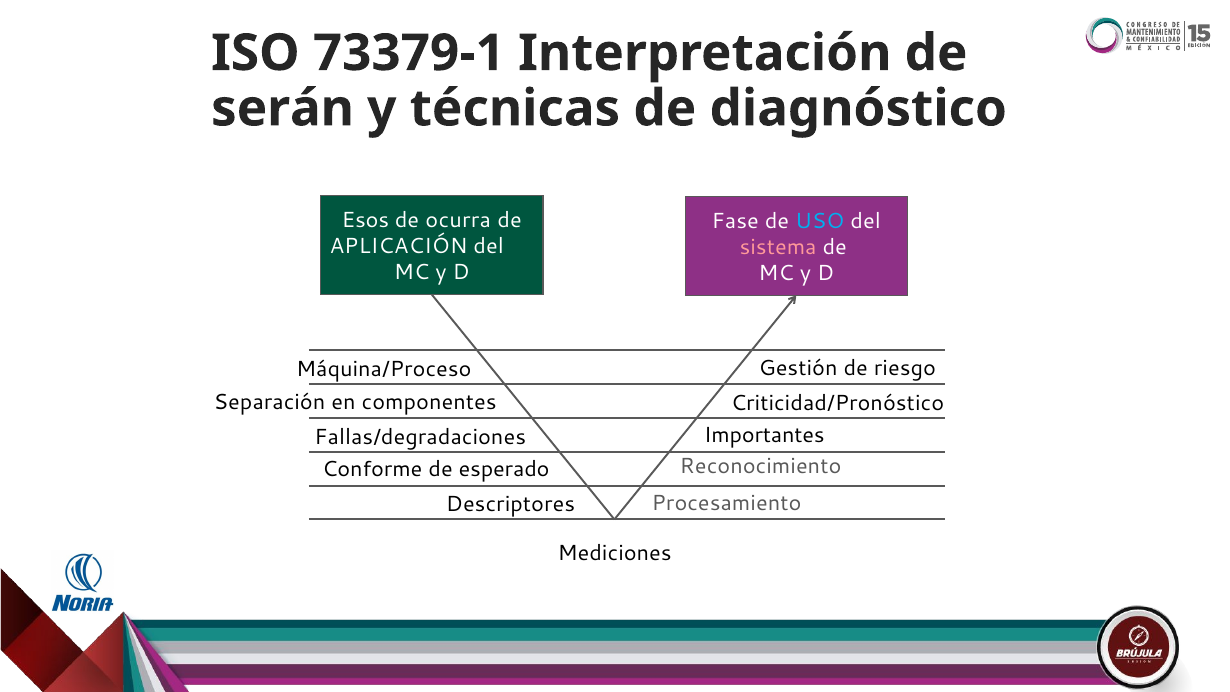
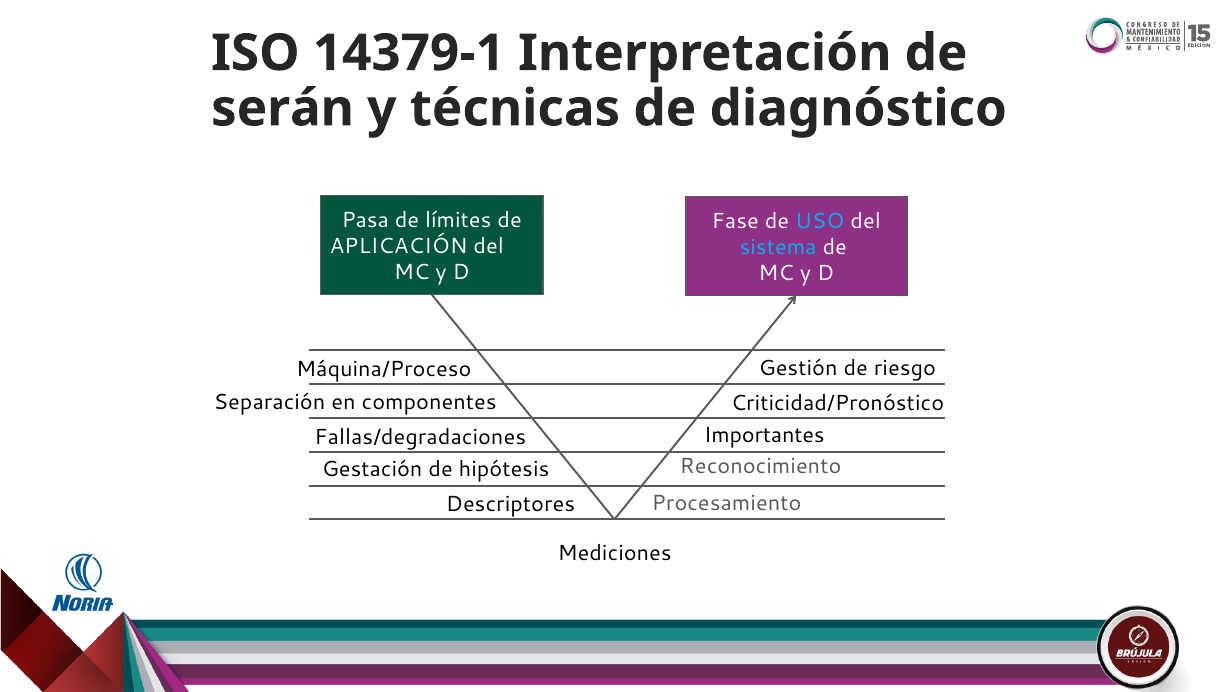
73379-1: 73379-1 -> 14379-1 (409, 53)
Esos: Esos -> Pasa (365, 220)
ocurra: ocurra -> límites (458, 220)
sistema colour: pink -> light blue (778, 247)
Conforme: Conforme -> Gestación (372, 470)
esperado: esperado -> hipótesis (504, 470)
